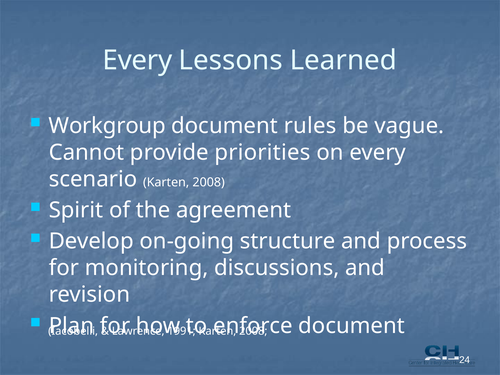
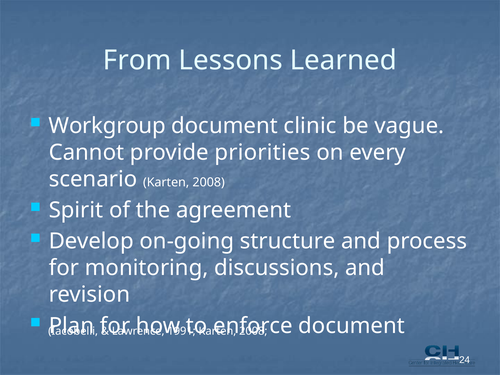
Every: Every -> From (137, 60)
rules: rules -> clinic (310, 126)
